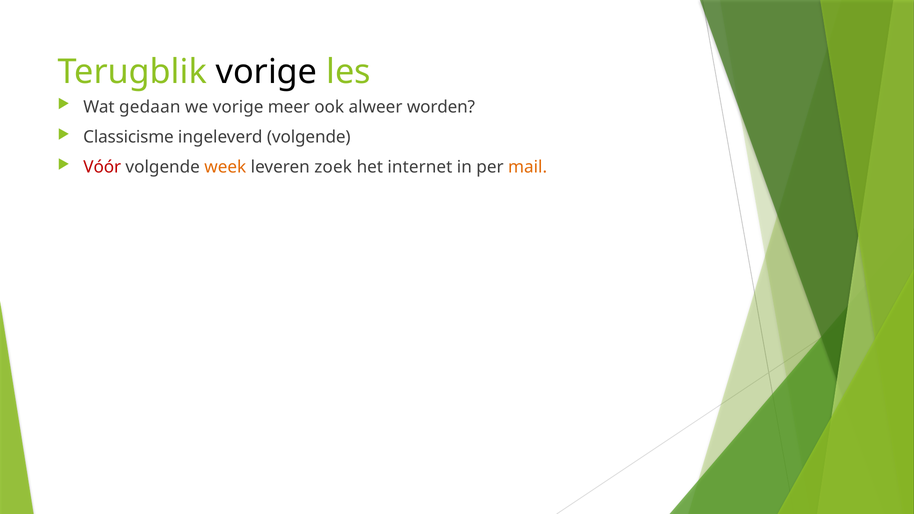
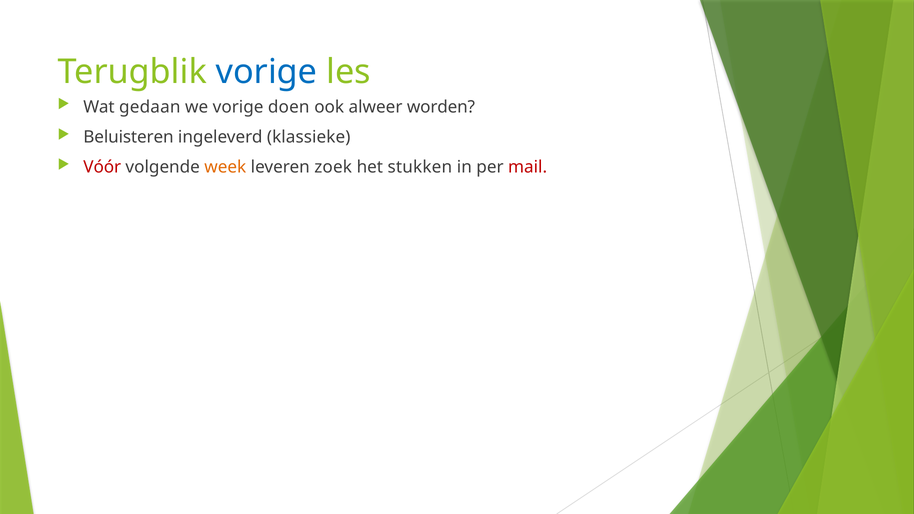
vorige colour: black -> blue (267, 72)
meer: meer -> doen (289, 107)
Classicisme: Classicisme -> Beluisteren (128, 137)
ingeleverd volgende: volgende -> klassieke (309, 137)
internet: internet -> stukken (420, 167)
mail colour: orange -> red (528, 167)
